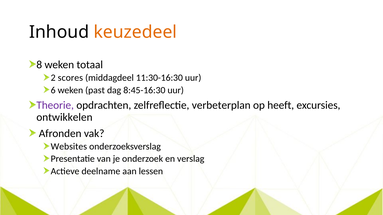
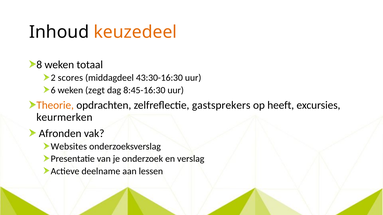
11:30-16:30: 11:30-16:30 -> 43:30-16:30 (159, 78)
past: past -> zegt (95, 90)
Theorie colour: purple -> orange (55, 105)
verbeterplan: verbeterplan -> gastsprekers (221, 105)
ontwikkelen: ontwikkelen -> keurmerken (64, 118)
